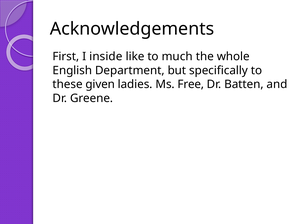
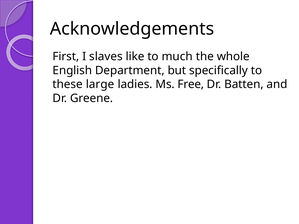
inside: inside -> slaves (106, 57)
given: given -> large (100, 84)
